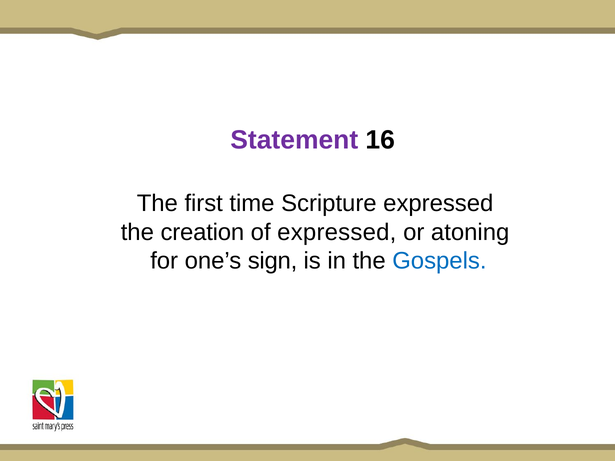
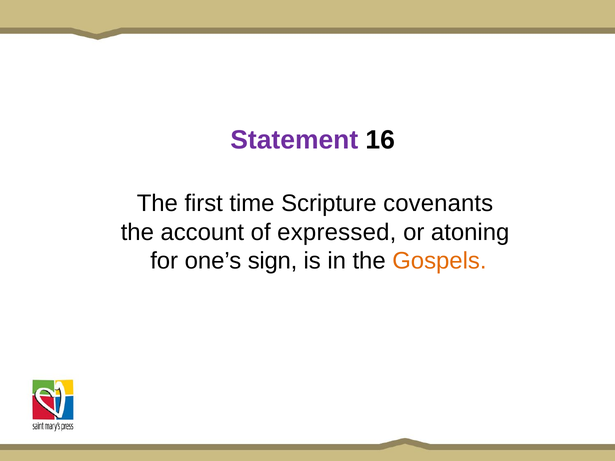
Scripture expressed: expressed -> covenants (438, 204)
creation: creation -> account (202, 232)
Gospels colour: blue -> orange (439, 261)
